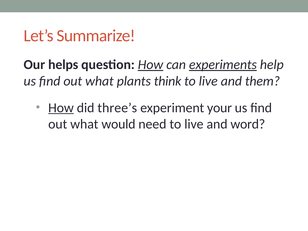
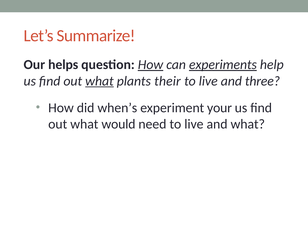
what underline: none -> present (99, 81)
think: think -> their (167, 81)
them: them -> three (262, 81)
How underline: present -> none (61, 108)
three’s: three’s -> when’s (117, 108)
and word: word -> what (248, 124)
